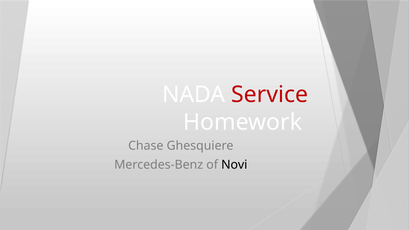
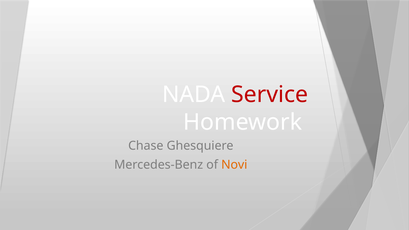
Novi colour: black -> orange (234, 165)
